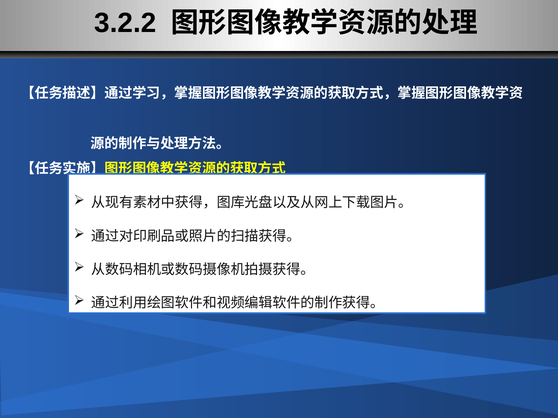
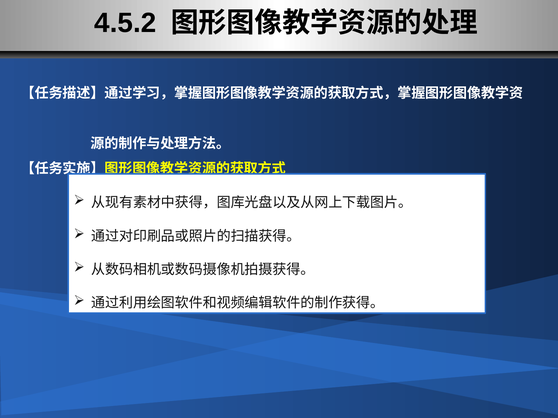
3.2.2: 3.2.2 -> 4.5.2 (125, 23)
